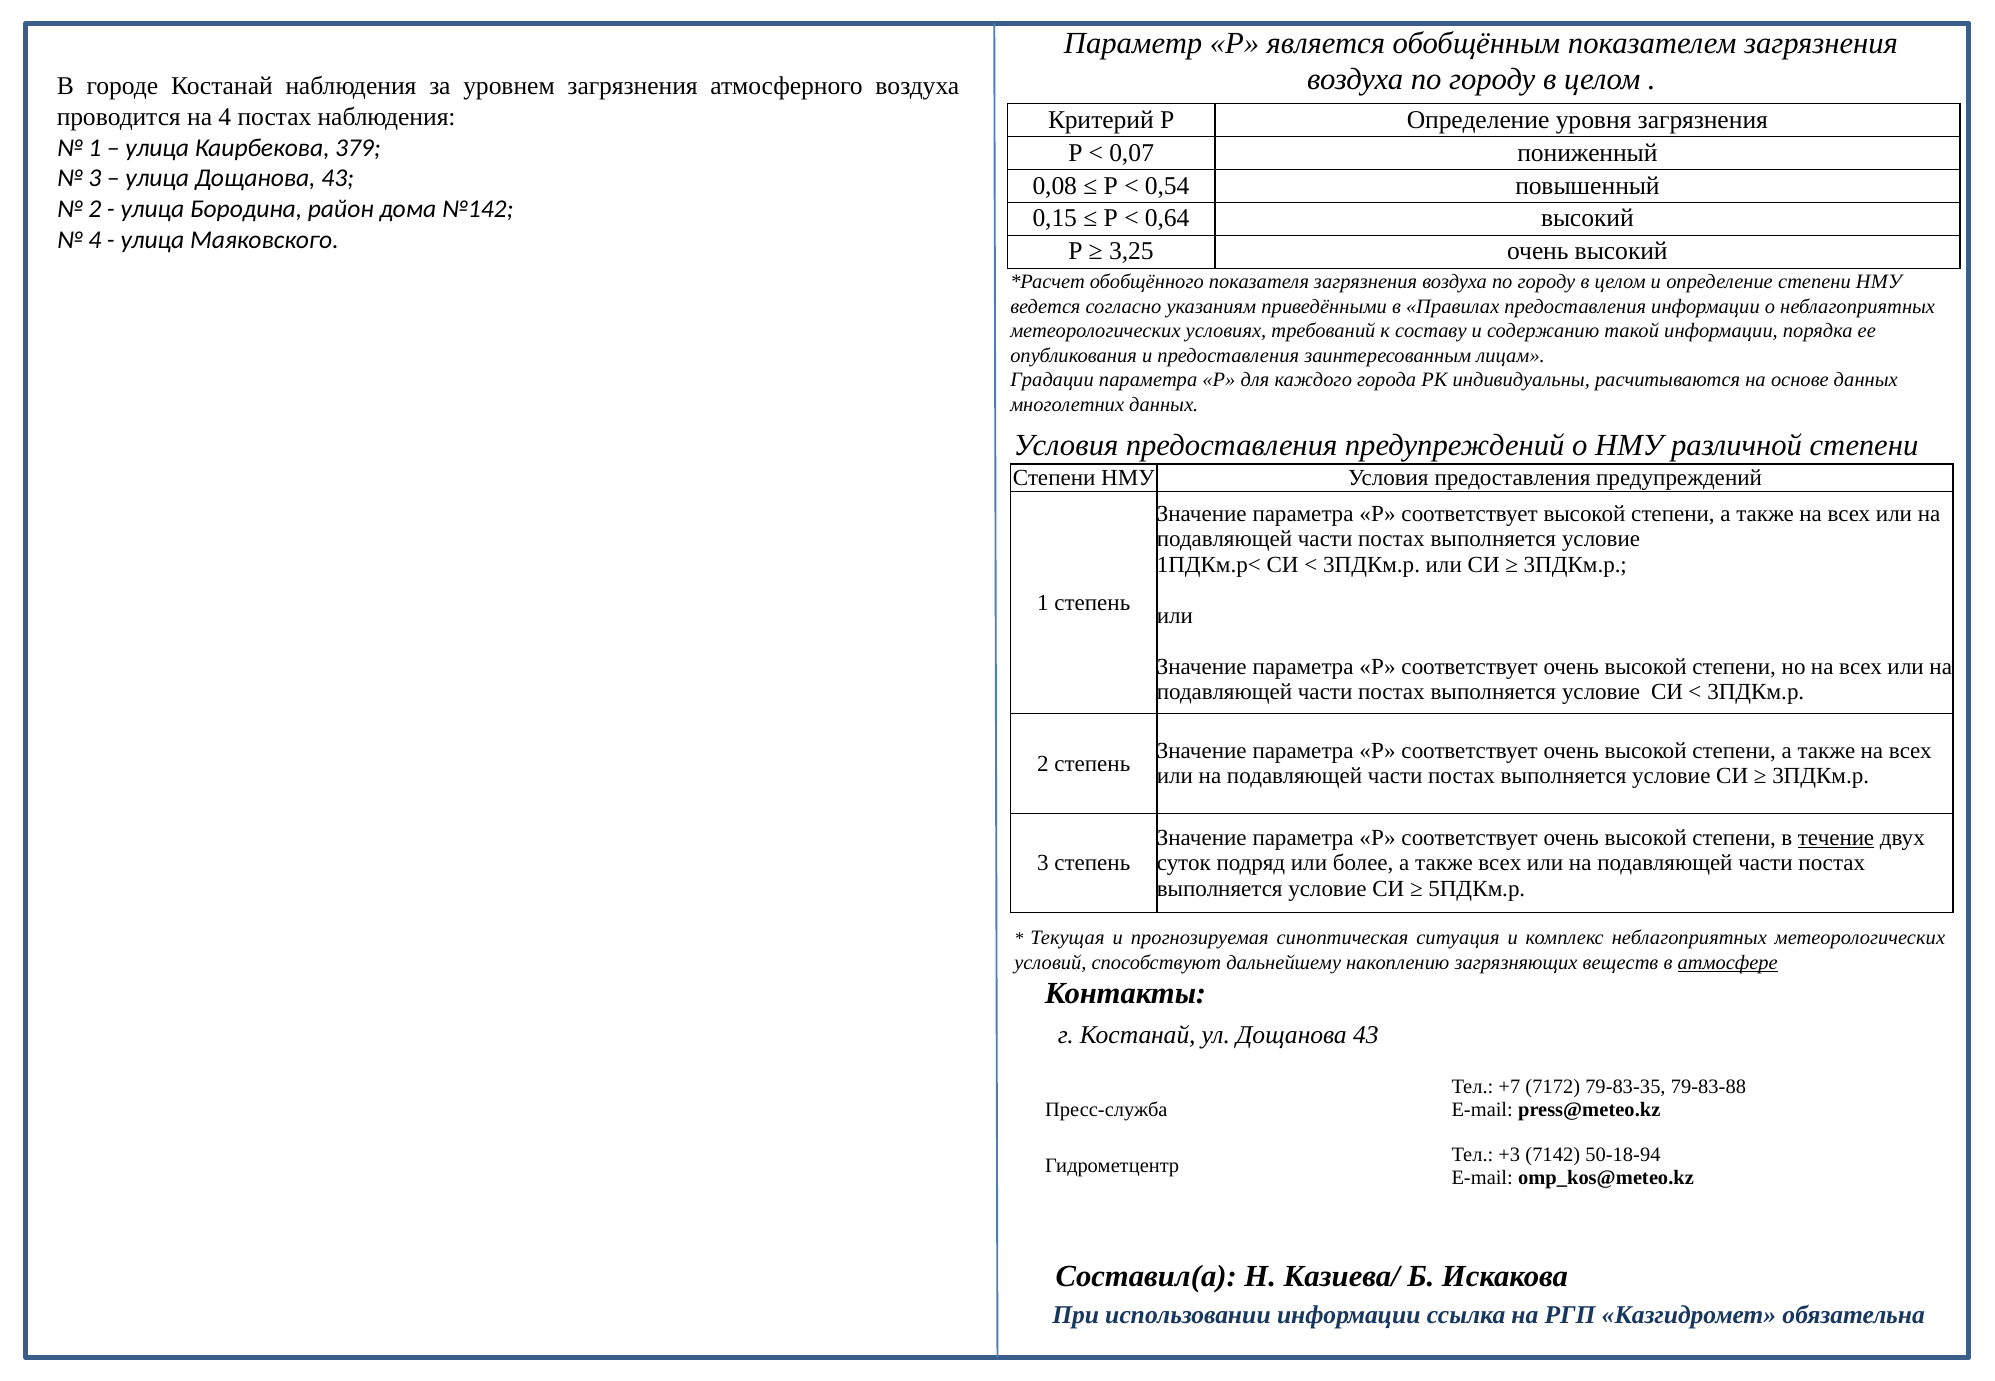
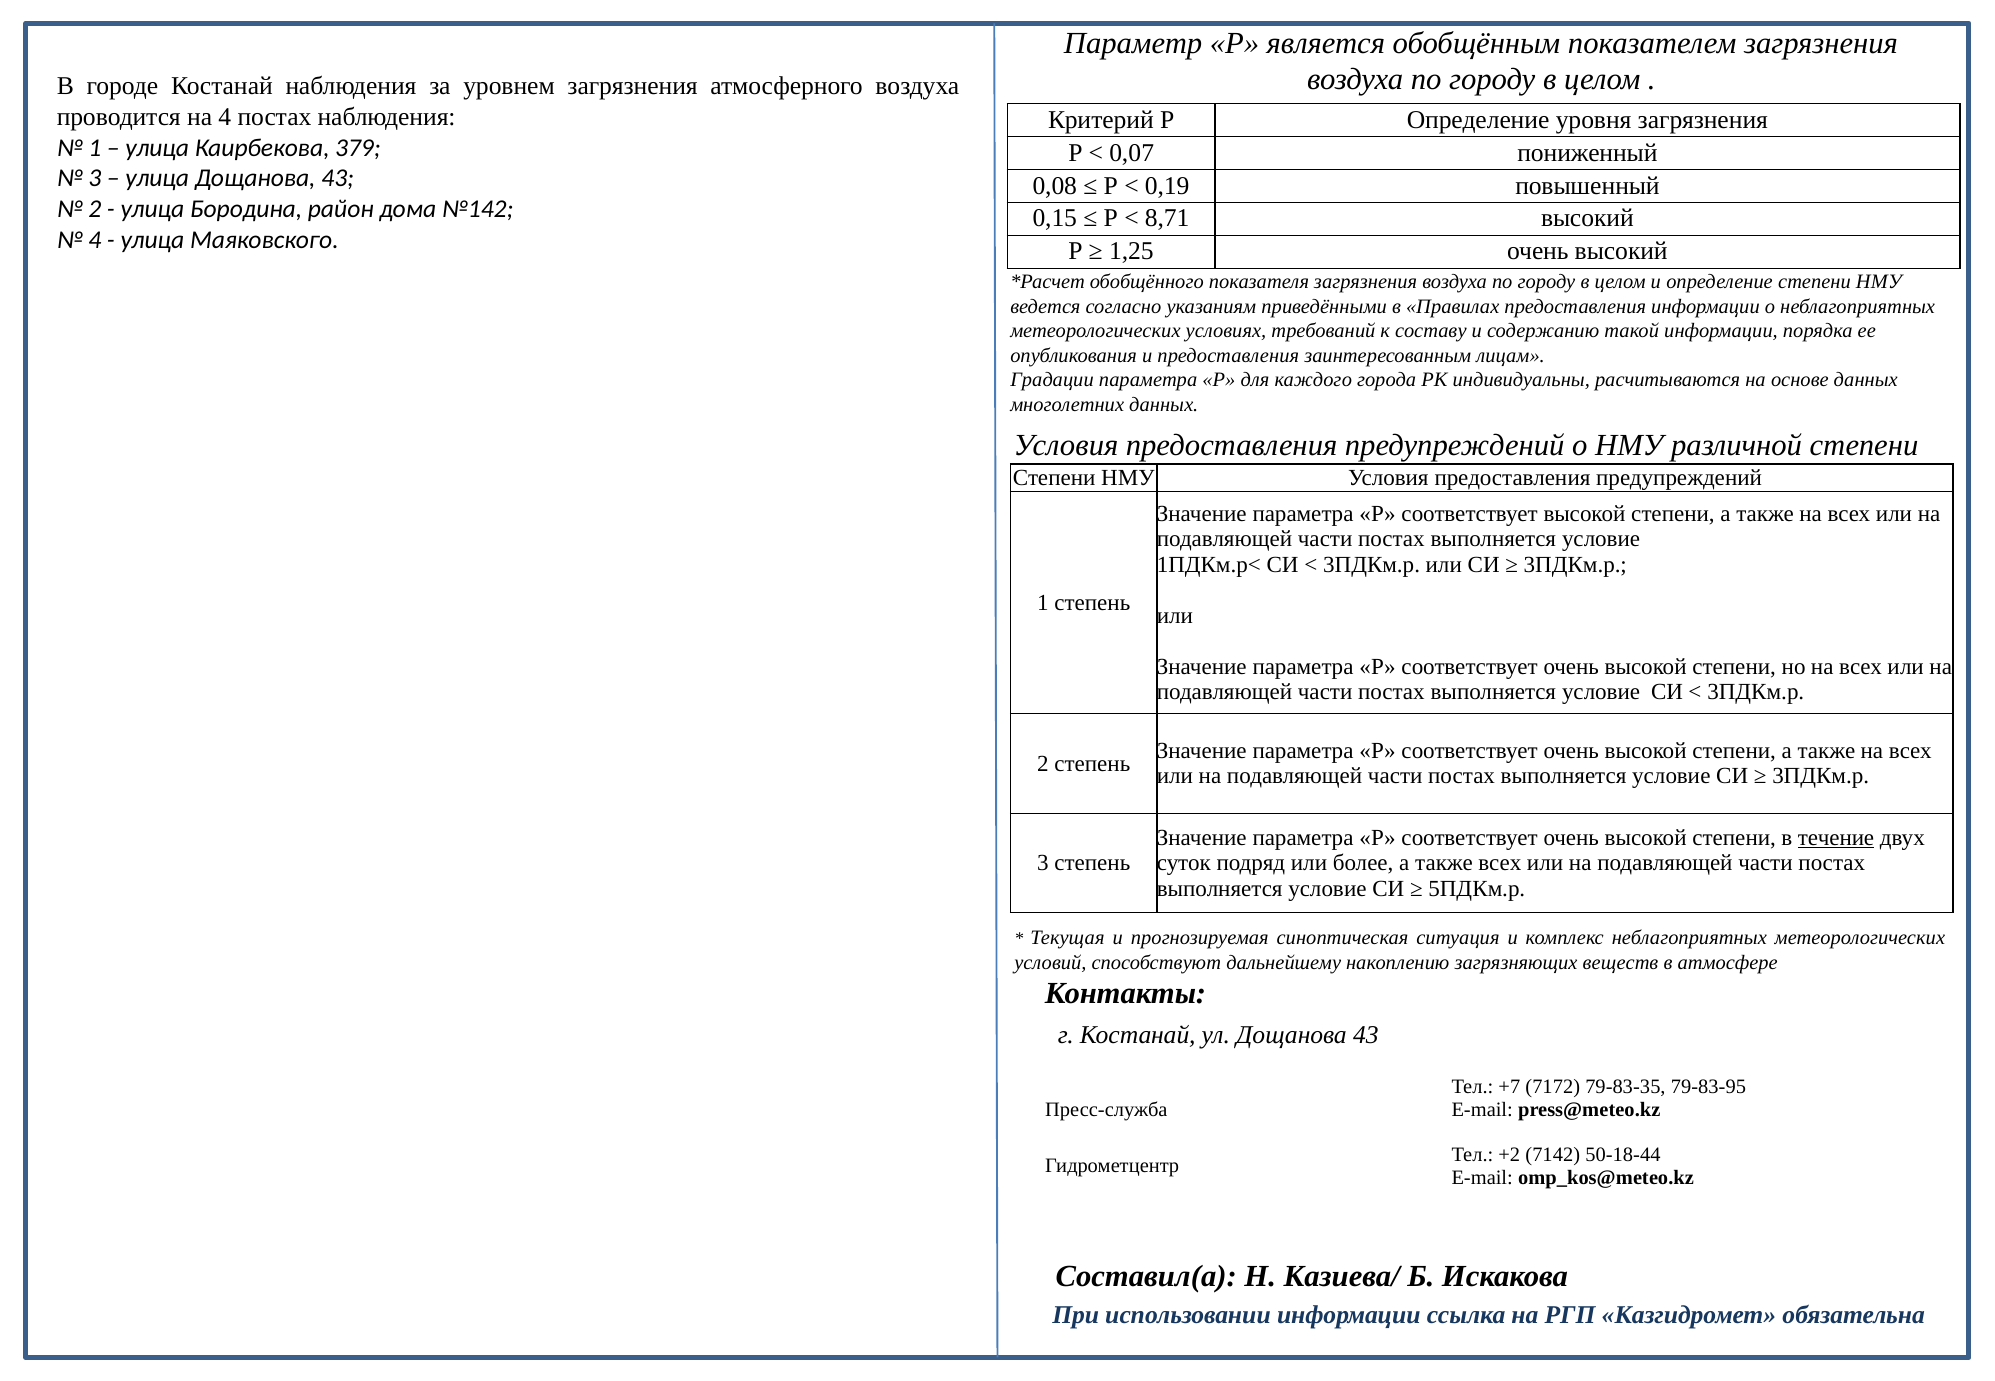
0,54: 0,54 -> 0,19 (1167, 186)
0,64: 0,64 -> 8,71 (1167, 219)
3,25: 3,25 -> 1,25 (1131, 251)
атмосфере underline: present -> none (1728, 963)
79-83-88: 79-83-88 -> 79-83-95 (1708, 1087)
+3: +3 -> +2 (1509, 1155)
50-18-94: 50-18-94 -> 50-18-44 (1623, 1155)
